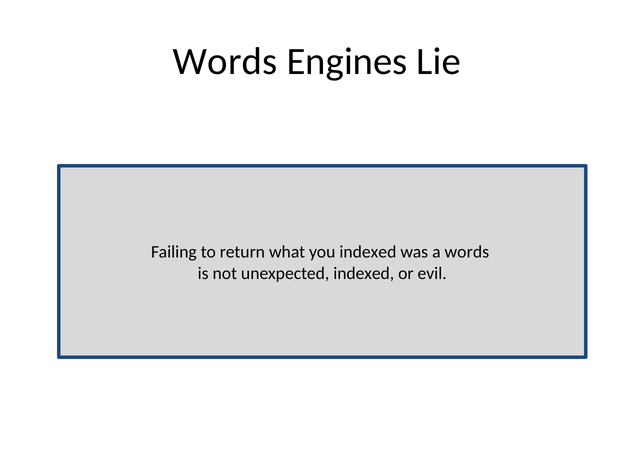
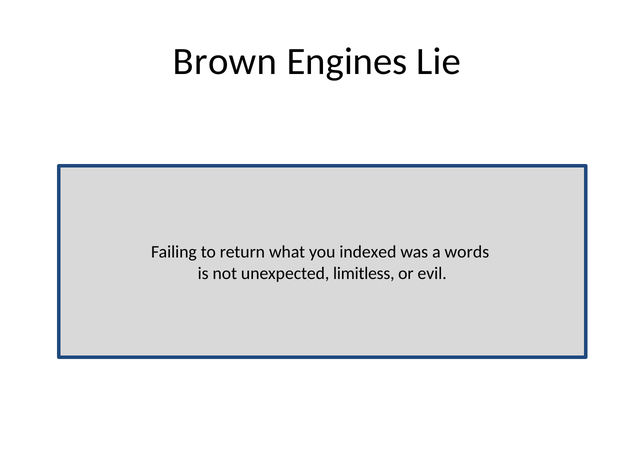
Words: Words -> Brown (225, 61)
unexpected indexed: indexed -> limitless (364, 274)
